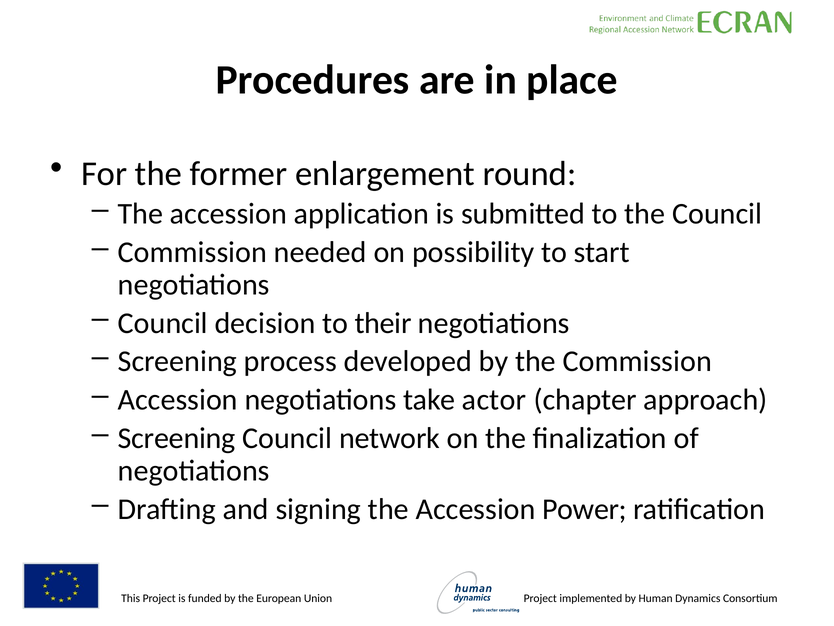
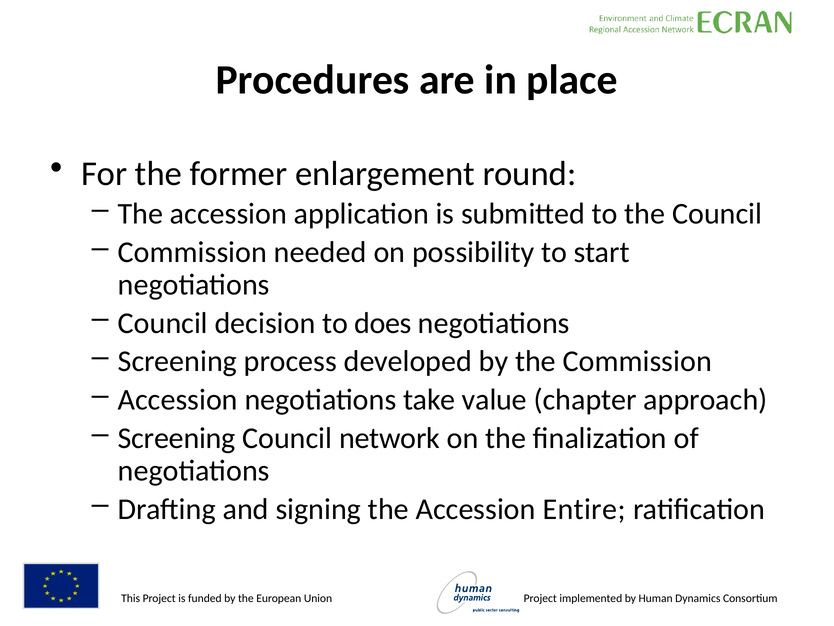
their: their -> does (383, 323)
actor: actor -> value (494, 400)
Power: Power -> Entire (584, 509)
